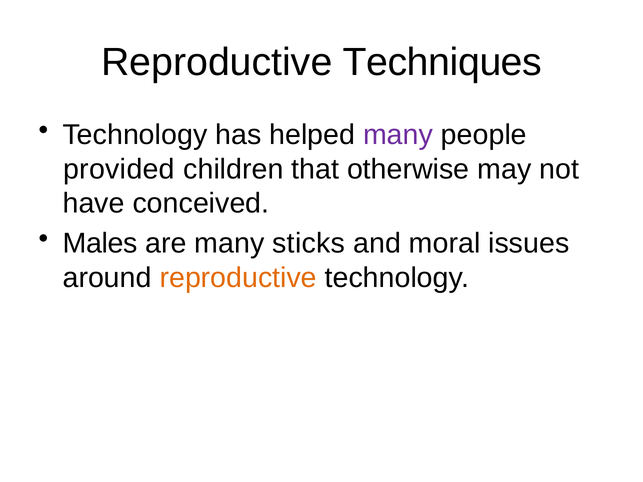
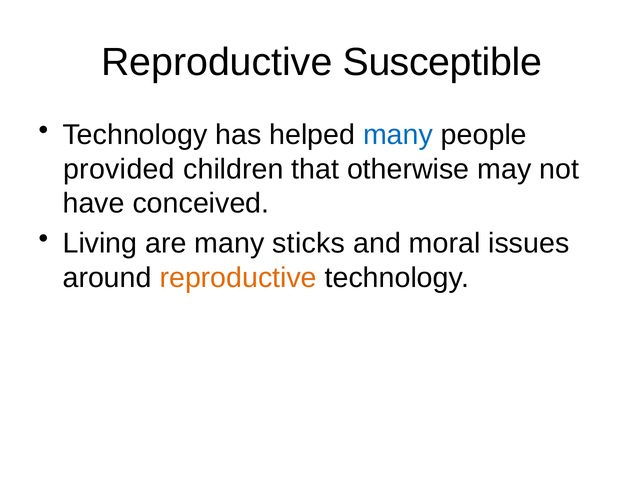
Techniques: Techniques -> Susceptible (442, 62)
many colour: purple -> blue (398, 135)
Males: Males -> Living (100, 244)
